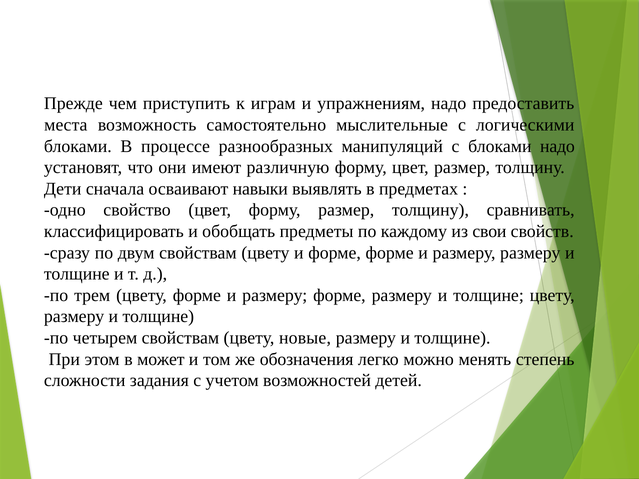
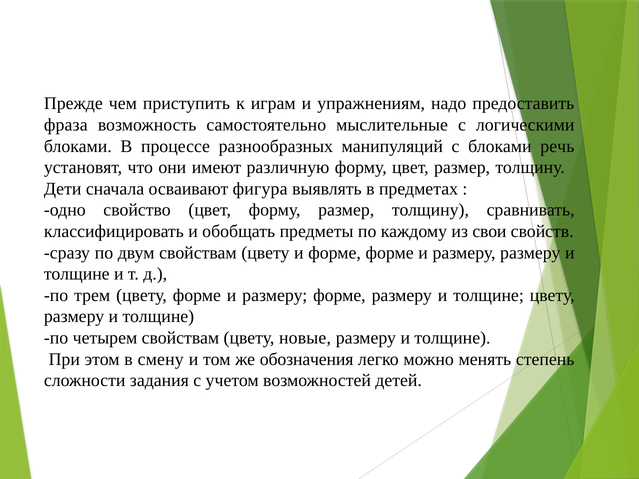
места: места -> фраза (66, 125)
блоками надо: надо -> речь (557, 146)
навыки: навыки -> фигура (260, 189)
может: может -> смену (161, 359)
